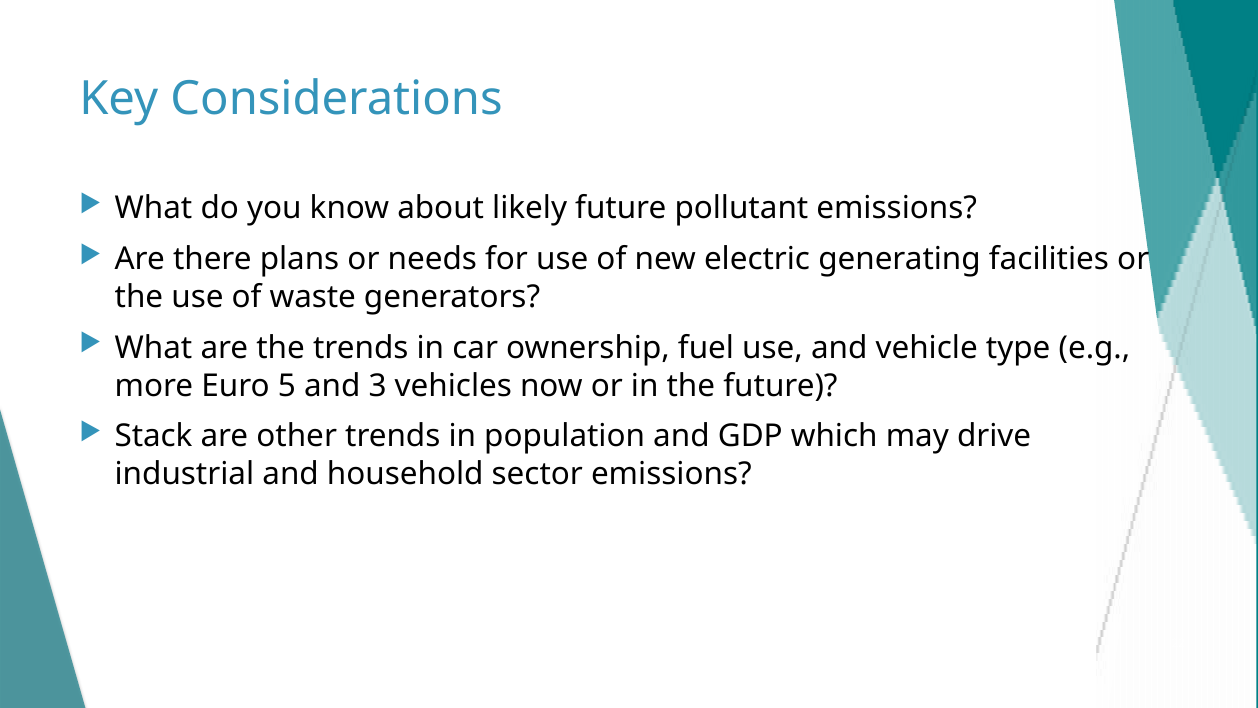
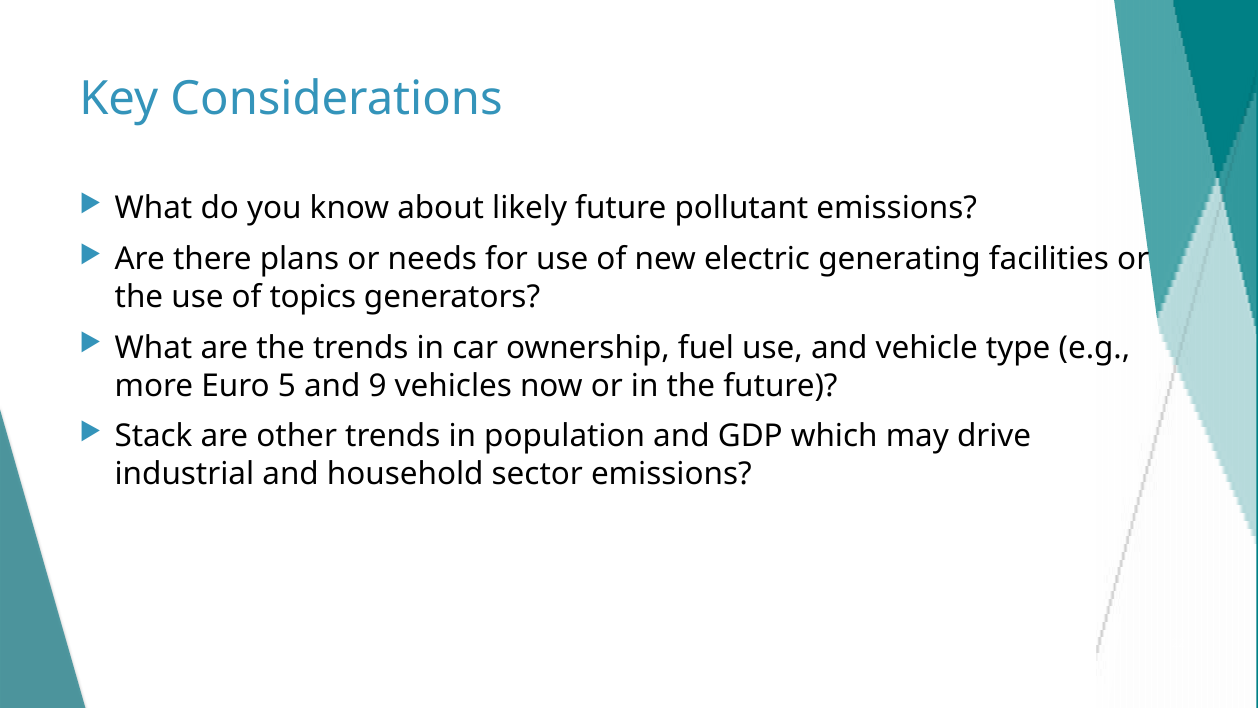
waste: waste -> topics (313, 297)
3: 3 -> 9 (378, 385)
